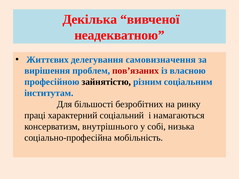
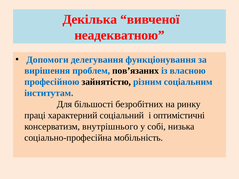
Життєвих: Життєвих -> Допомоги (48, 60)
самовизначення: самовизначення -> функціонування (161, 60)
пов’язаних colour: red -> black (136, 71)
намагаються: намагаються -> оптимістичні (179, 116)
